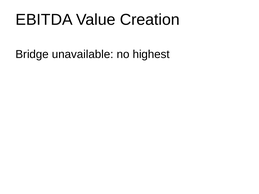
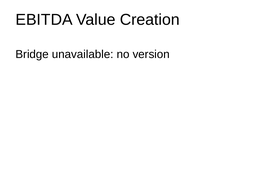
highest: highest -> version (151, 54)
